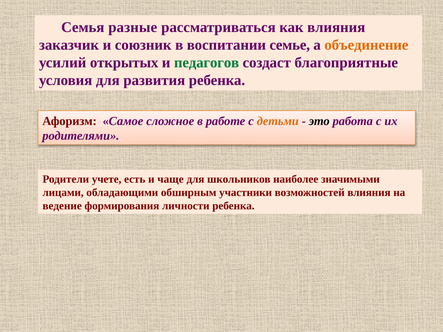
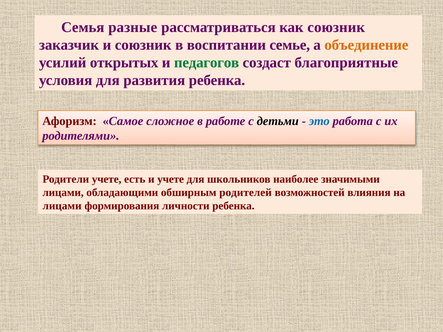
как влияния: влияния -> союзник (336, 27)
детьми colour: orange -> black (278, 121)
это colour: black -> blue (319, 121)
и чаще: чаще -> учете (171, 179)
участники: участники -> родителей (246, 193)
ведение: ведение -> лицами (62, 206)
